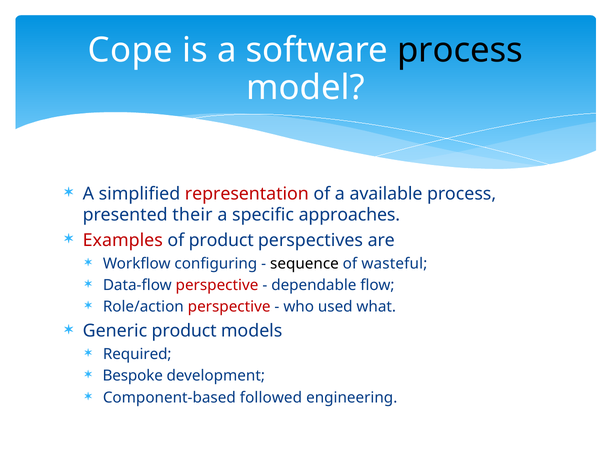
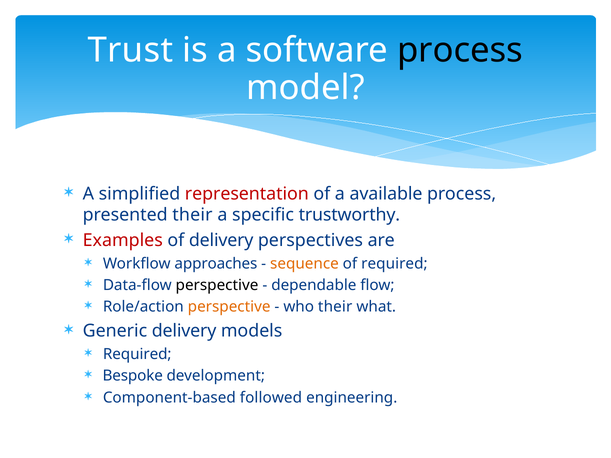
Cope: Cope -> Trust (130, 50)
approaches: approaches -> trustworthy (349, 215)
of product: product -> delivery (221, 241)
configuring: configuring -> approaches (216, 264)
sequence colour: black -> orange (304, 264)
of wasteful: wasteful -> required (394, 264)
perspective colour: red -> black (217, 285)
perspective colour: red -> orange (229, 307)
who used: used -> their (335, 307)
Generic product: product -> delivery (184, 331)
